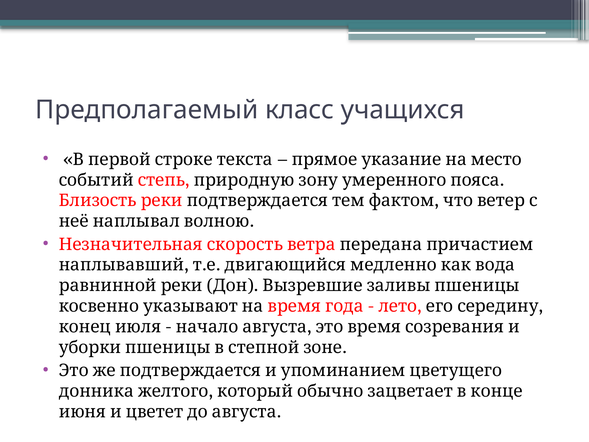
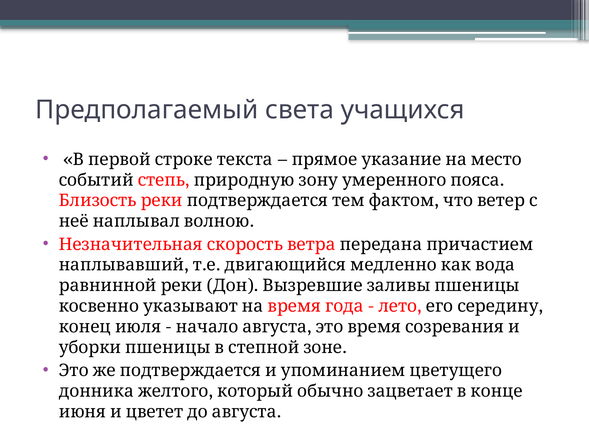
класс: класс -> света (300, 110)
